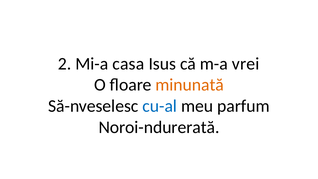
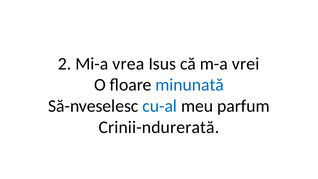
casa: casa -> vrea (128, 64)
minunată colour: orange -> blue (190, 85)
Noroi-ndurerată: Noroi-ndurerată -> Crinii-ndurerată (159, 127)
